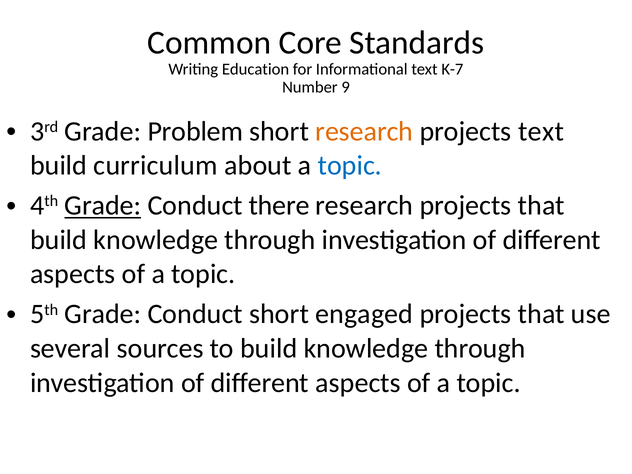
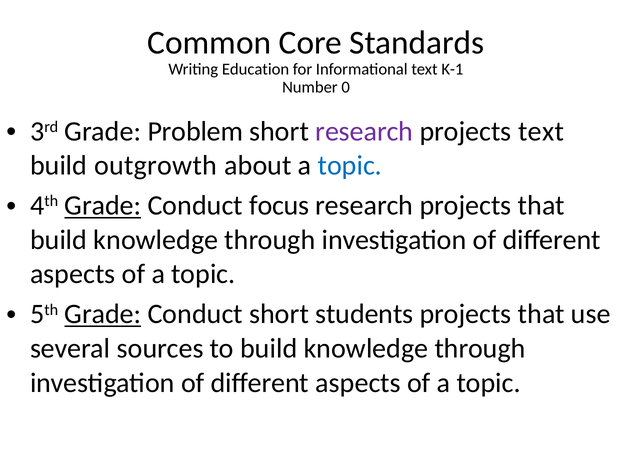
K-7: K-7 -> K-1 (452, 69)
9: 9 -> 0 (346, 87)
research colour: orange -> purple (364, 131)
curriculum: curriculum -> outgrowth (156, 166)
there: there -> focus (279, 206)
Grade underline: none -> present (103, 314)
engaged: engaged -> students (364, 314)
